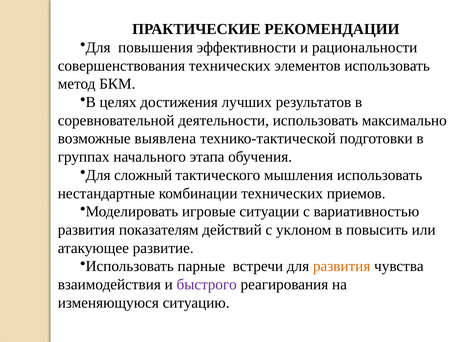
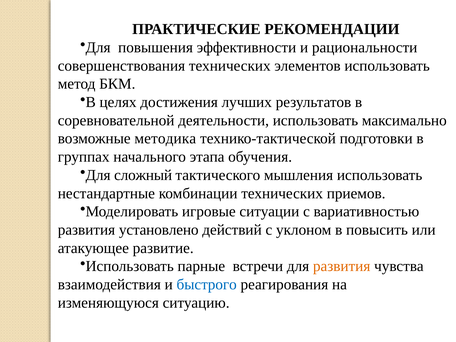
выявлена: выявлена -> методика (165, 139)
показателям: показателям -> установлено (159, 230)
быстрого colour: purple -> blue (207, 285)
